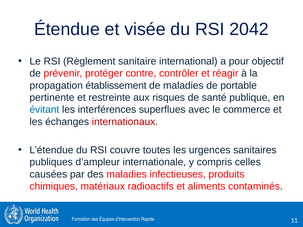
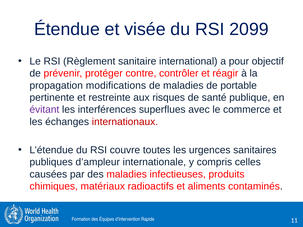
2042: 2042 -> 2099 (249, 29)
établissement: établissement -> modifications (116, 86)
évitant colour: blue -> purple (44, 110)
